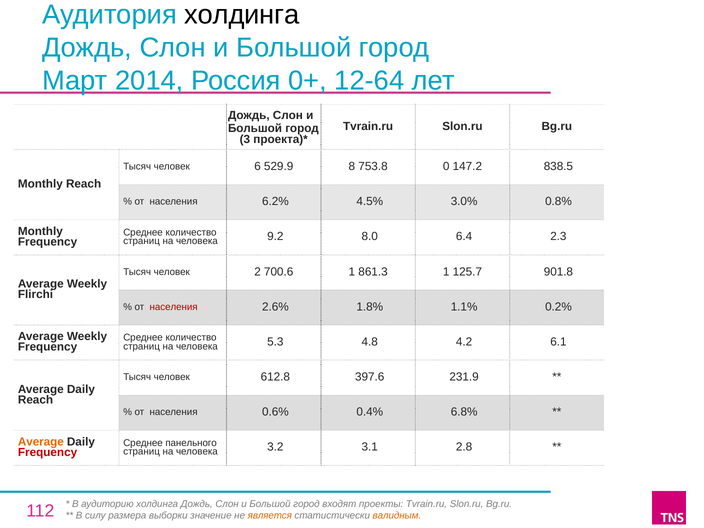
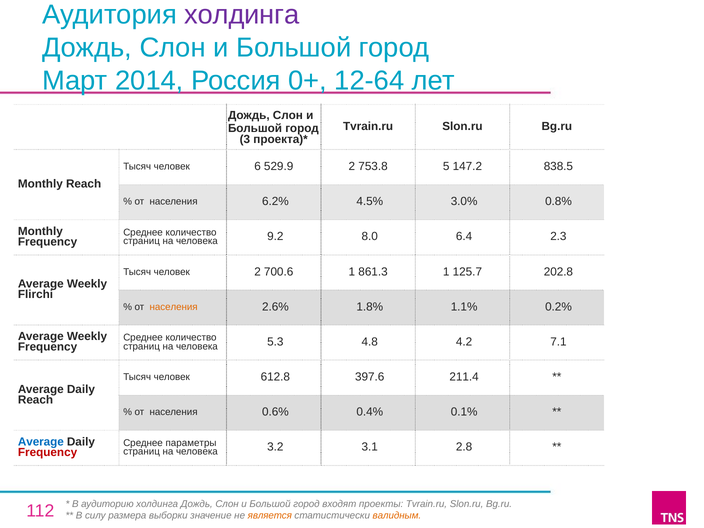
холдинга colour: black -> purple (242, 15)
529.9 8: 8 -> 2 (352, 166)
0: 0 -> 5 (446, 166)
901.8: 901.8 -> 202.8 (558, 272)
населения colour: red -> orange (174, 307)
6.1: 6.1 -> 7.1 (558, 342)
231.9: 231.9 -> 211.4 (464, 377)
6.8%: 6.8% -> 0.1% (464, 412)
Average colour: orange -> blue (41, 442)
панельного: панельного -> параметры (191, 443)
